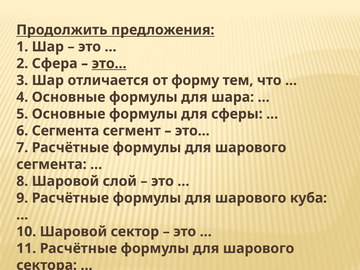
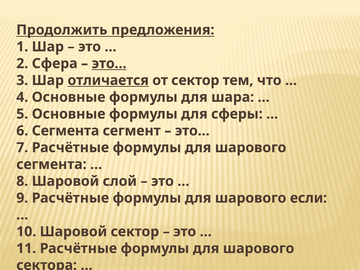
отличается underline: none -> present (108, 80)
от форму: форму -> сектор (195, 80)
куба: куба -> если (308, 198)
